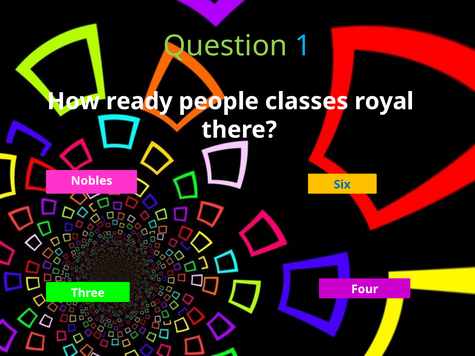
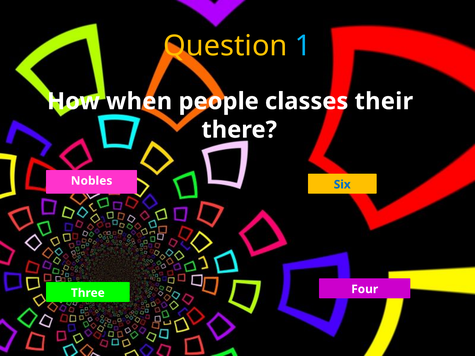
Question colour: light green -> yellow (225, 46)
ready: ready -> when (139, 101)
royal: royal -> their (384, 101)
